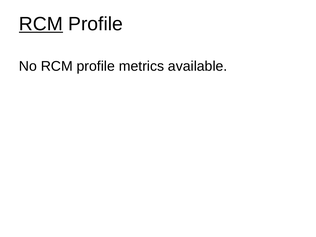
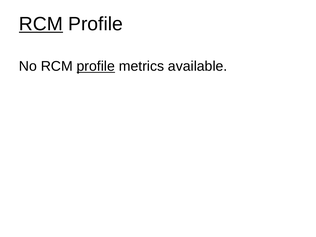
profile underline: none -> present (96, 66)
